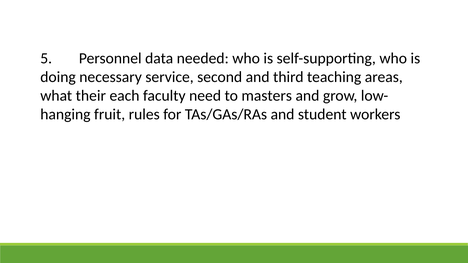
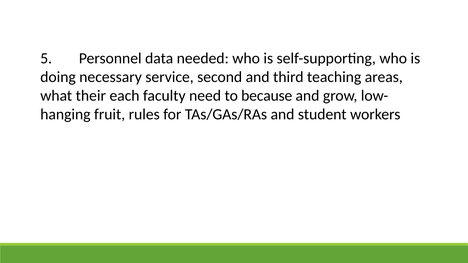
masters: masters -> because (267, 96)
